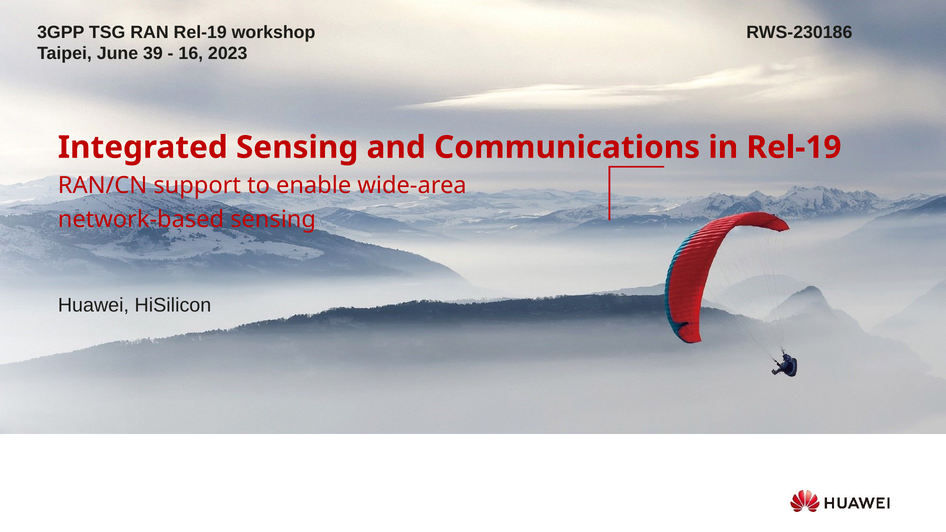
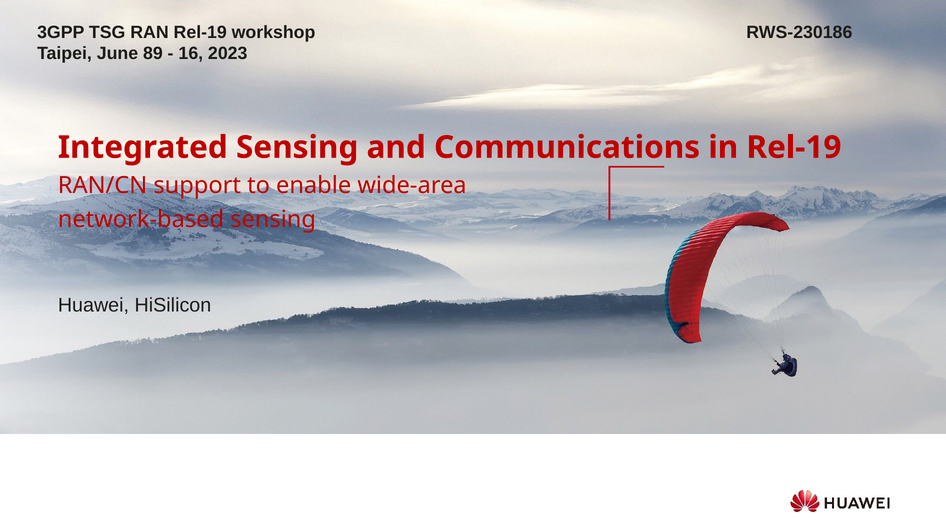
39: 39 -> 89 (153, 53)
